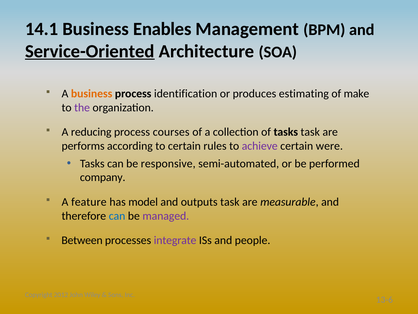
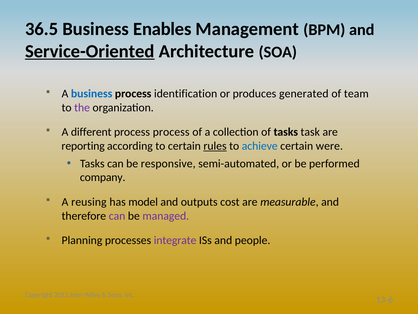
14.1: 14.1 -> 36.5 (42, 29)
business colour: orange -> blue (92, 93)
estimating: estimating -> generated (304, 93)
make: make -> team (356, 93)
reducing: reducing -> different (91, 132)
process courses: courses -> process (171, 132)
performs: performs -> reporting (83, 146)
rules underline: none -> present (215, 146)
achieve colour: purple -> blue (260, 146)
feature: feature -> reusing (89, 202)
outputs task: task -> cost (230, 202)
can colour: blue -> purple (117, 216)
Between: Between -> Planning (82, 240)
